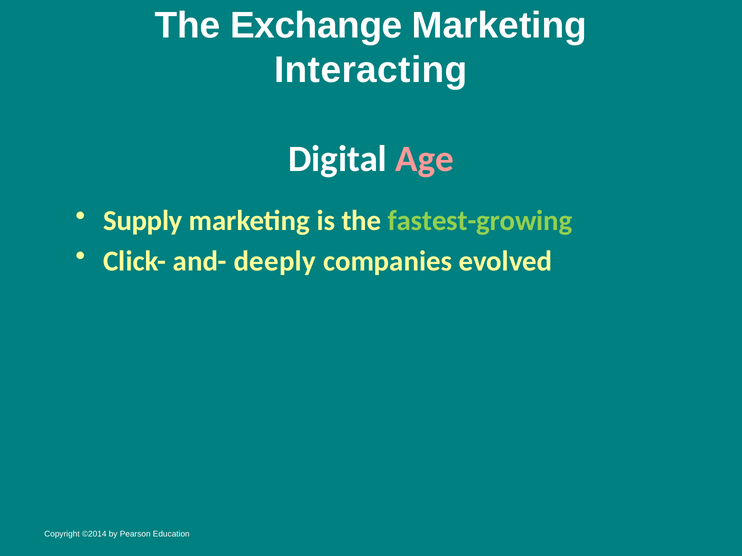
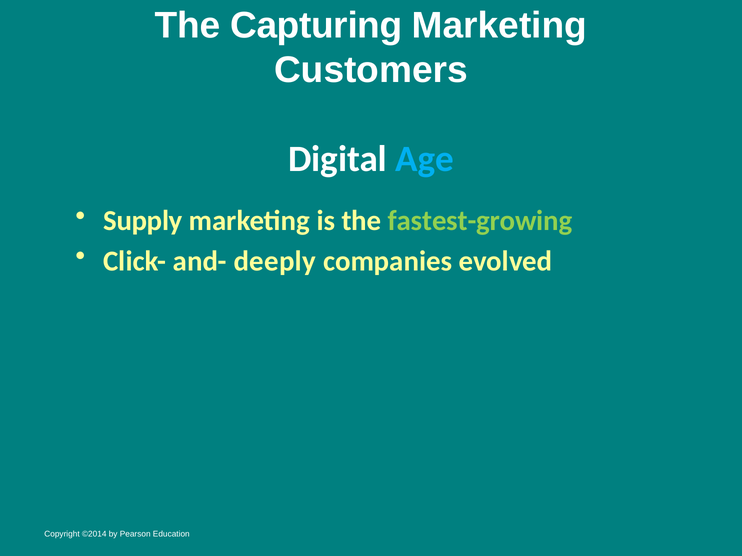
Exchange: Exchange -> Capturing (316, 25)
Interacting: Interacting -> Customers (371, 70)
Age colour: pink -> light blue (425, 159)
